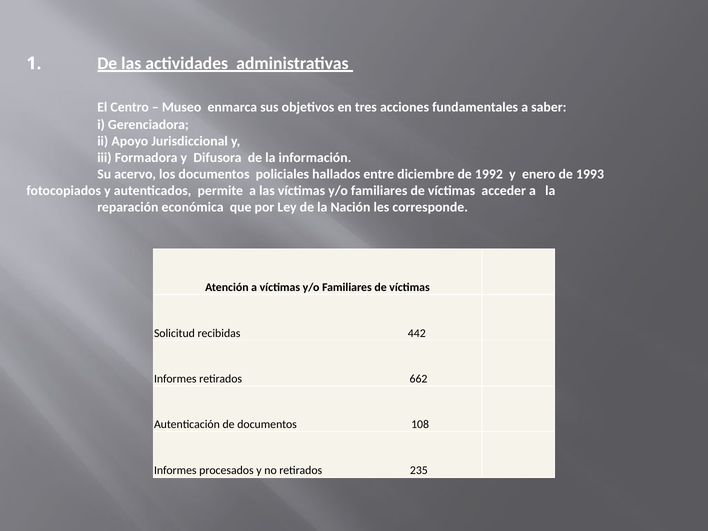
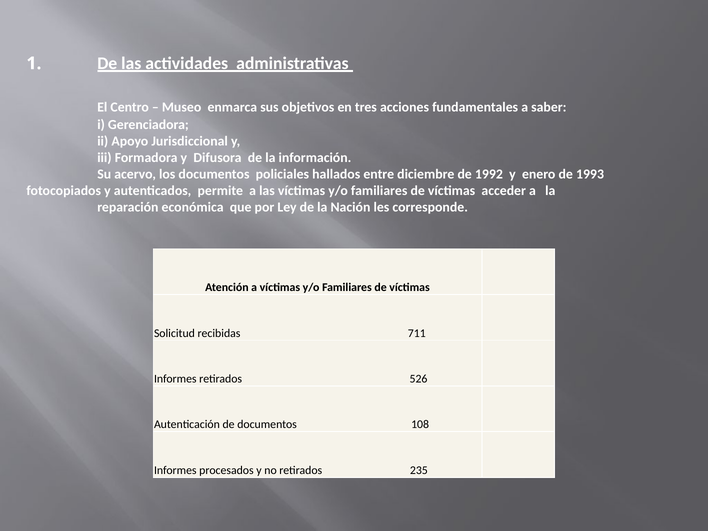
442: 442 -> 711 (417, 333)
662: 662 -> 526 (418, 379)
